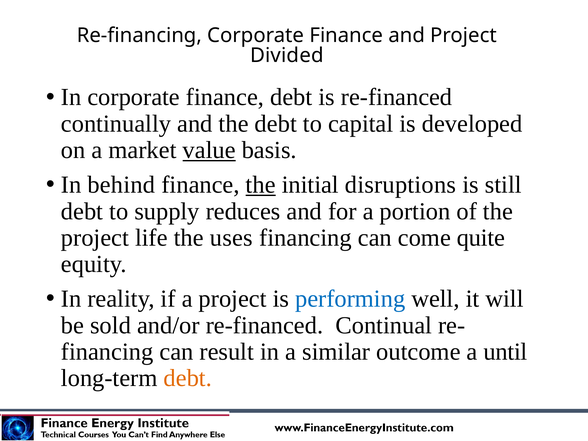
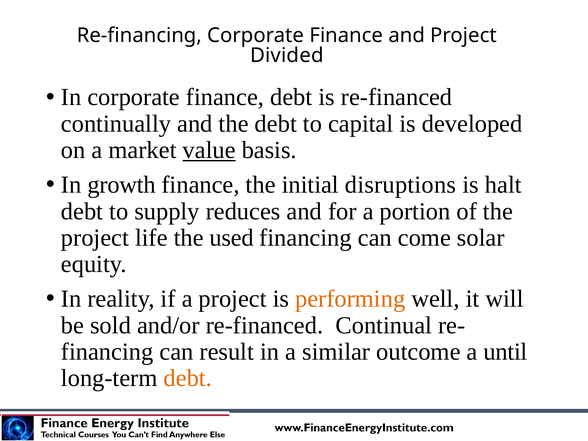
behind: behind -> growth (122, 185)
the underline: present -> none (261, 185)
still: still -> halt (503, 185)
uses: uses -> used (232, 238)
quite: quite -> solar (481, 238)
performing colour: blue -> orange (350, 299)
